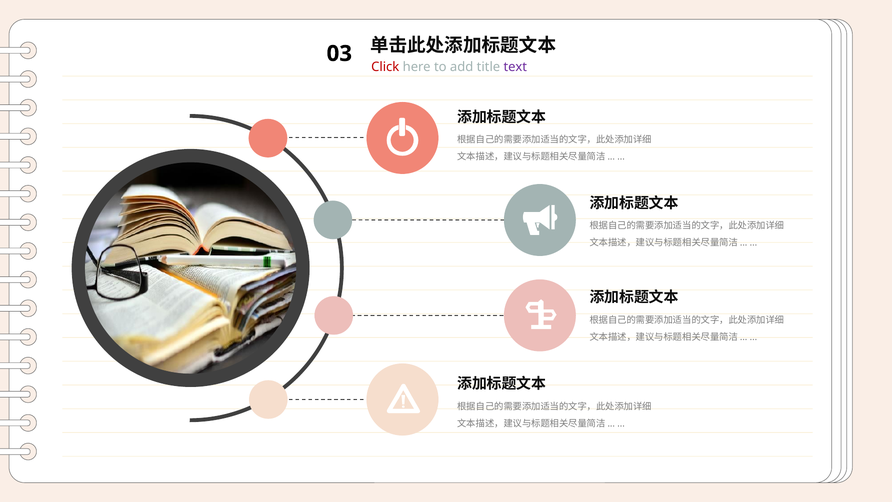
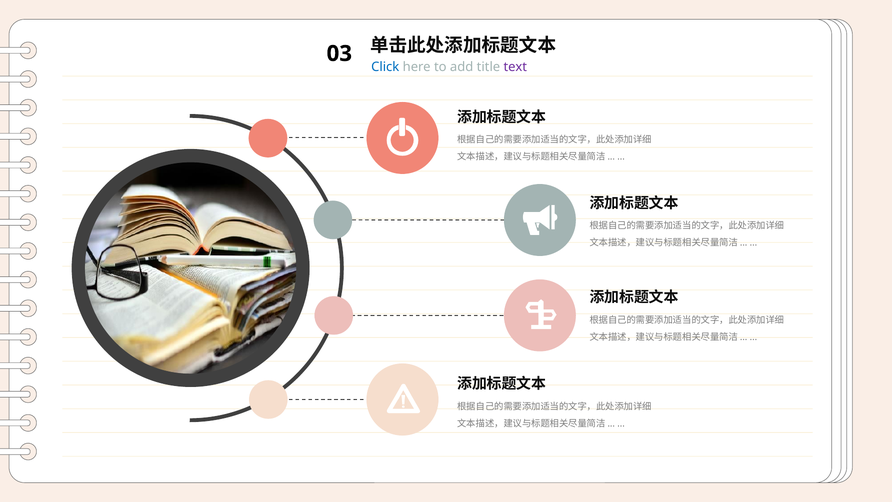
Click colour: red -> blue (385, 67)
